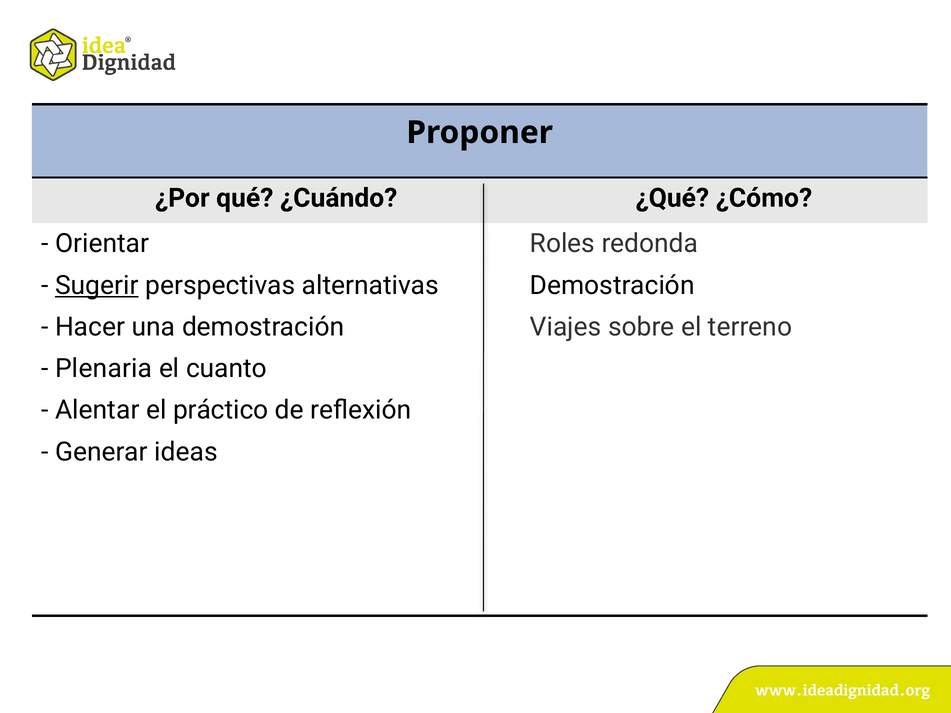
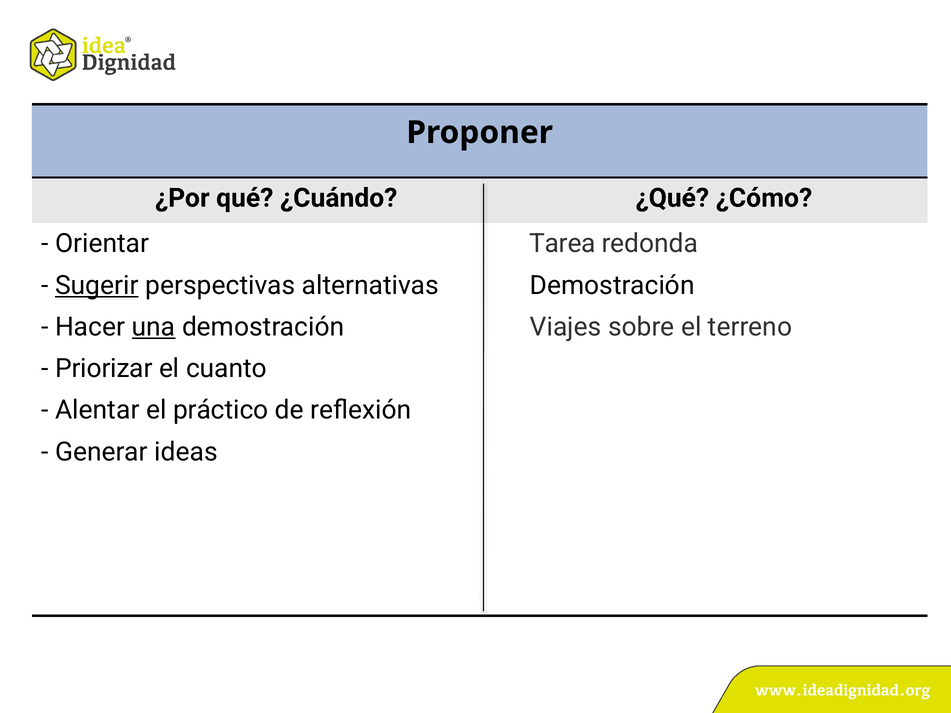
Roles: Roles -> Tarea (563, 244)
una underline: none -> present (154, 327)
Plenaria: Plenaria -> Priorizar (104, 369)
